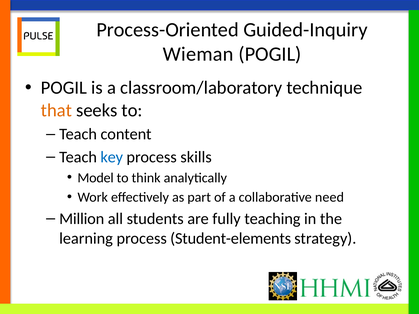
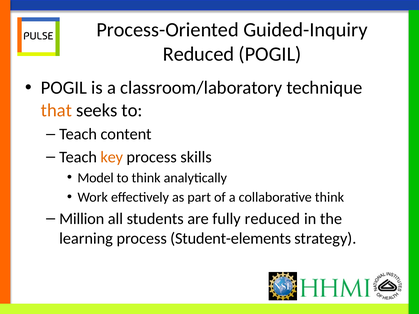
Wieman: Wieman -> Reduced (198, 54)
key colour: blue -> orange (112, 157)
collaborative need: need -> think (329, 197)
fully teaching: teaching -> reduced (272, 219)
